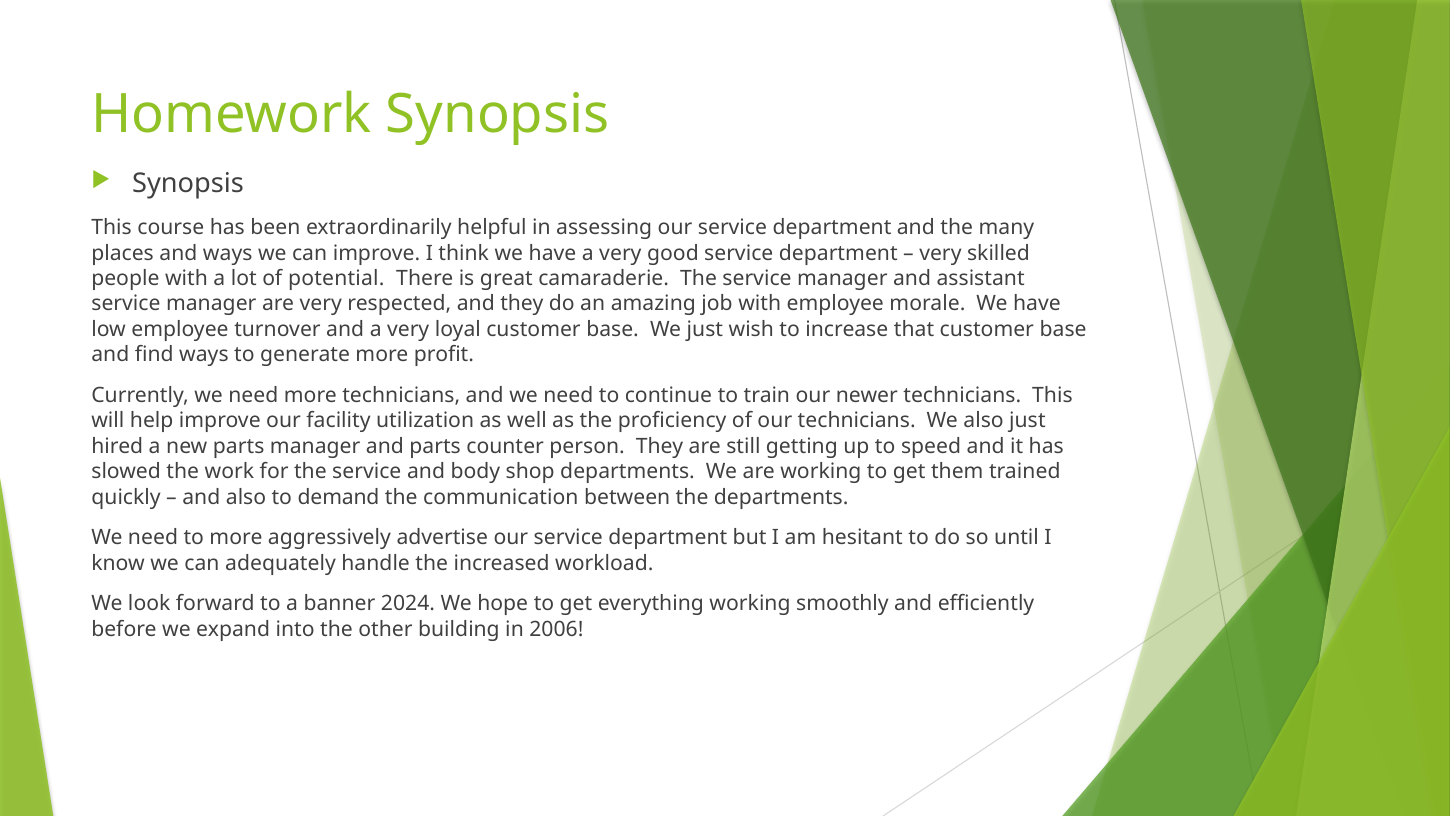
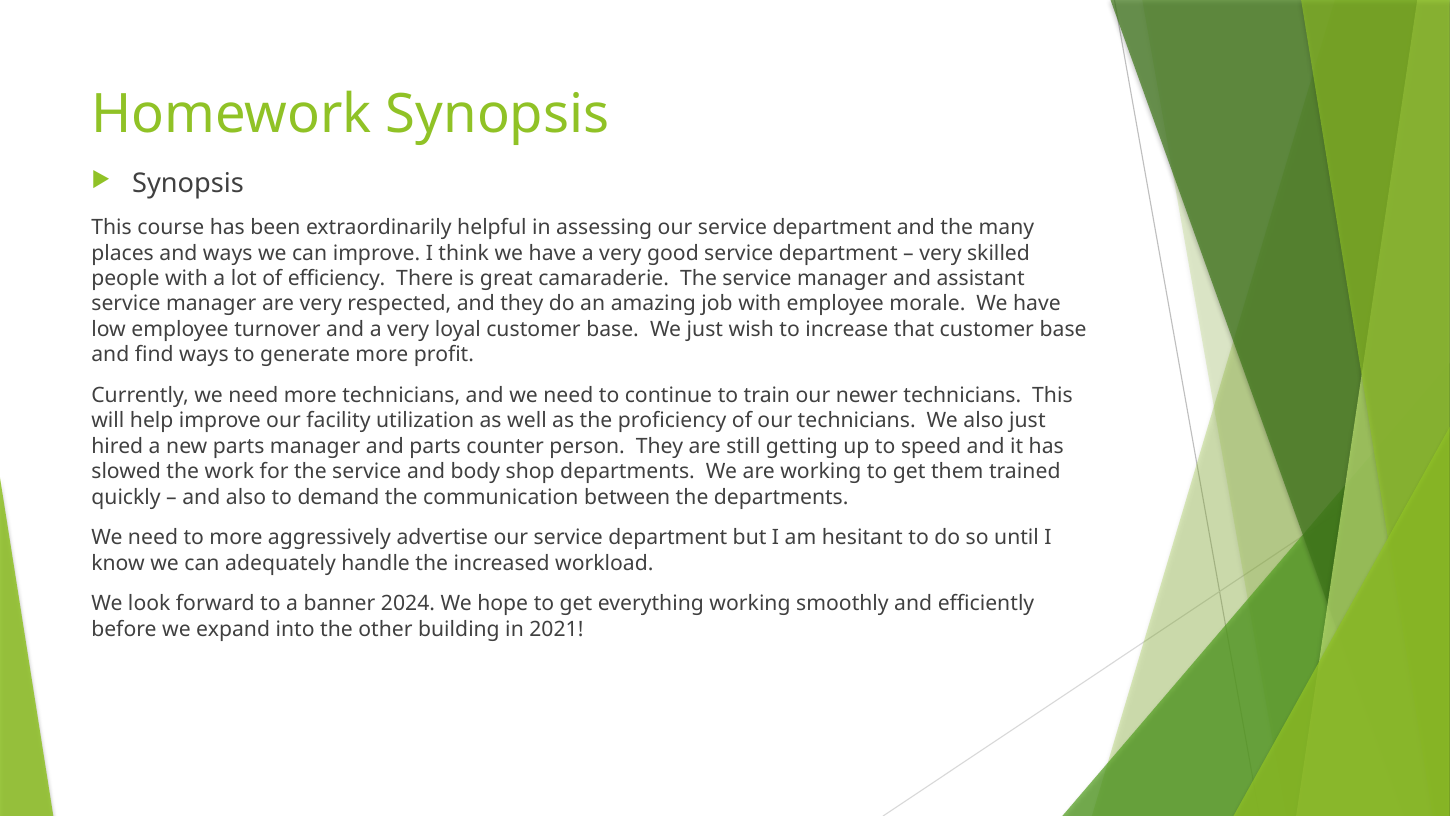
potential: potential -> efficiency (337, 278)
2006: 2006 -> 2021 (556, 629)
